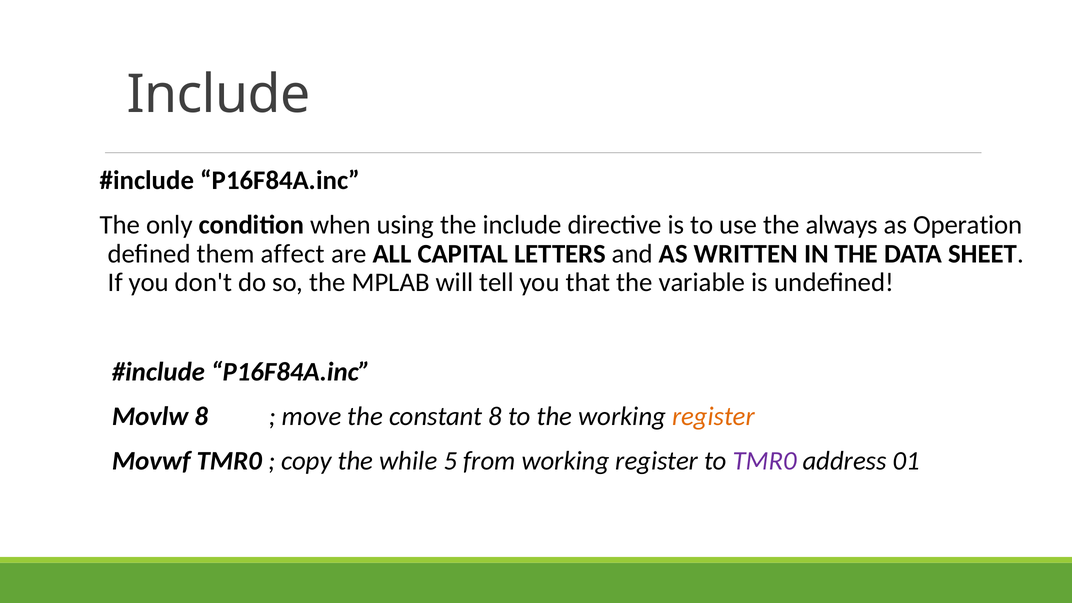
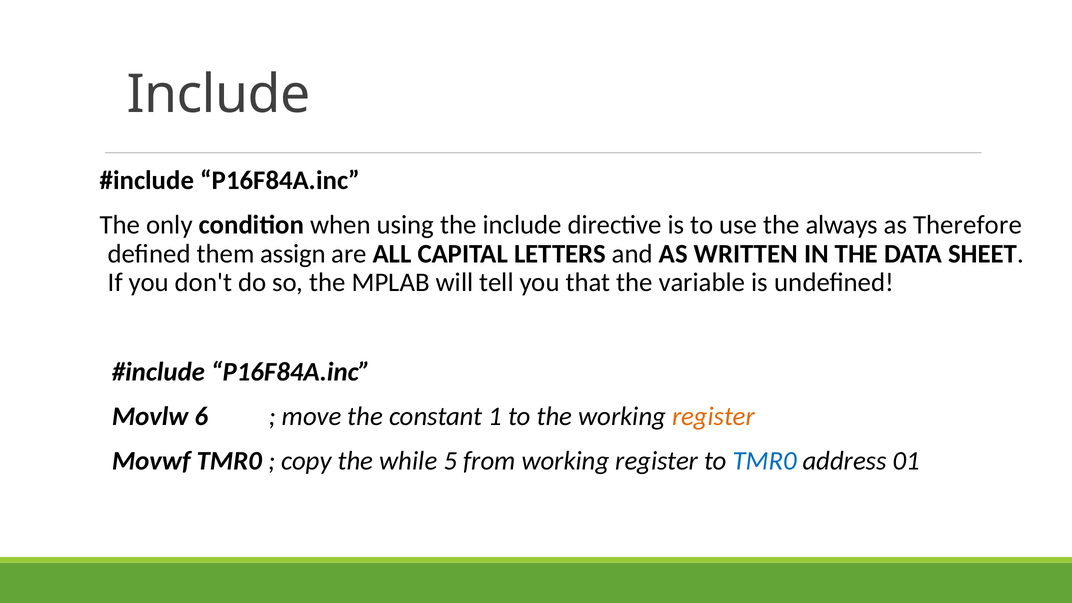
Operation: Operation -> Therefore (968, 225)
affect: affect -> assign (293, 254)
Movlw 8: 8 -> 6 (201, 416)
constant 8: 8 -> 1 (495, 416)
TMR0 colour: purple -> blue (765, 461)
